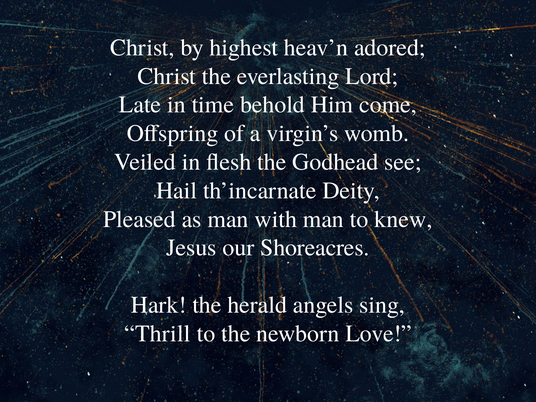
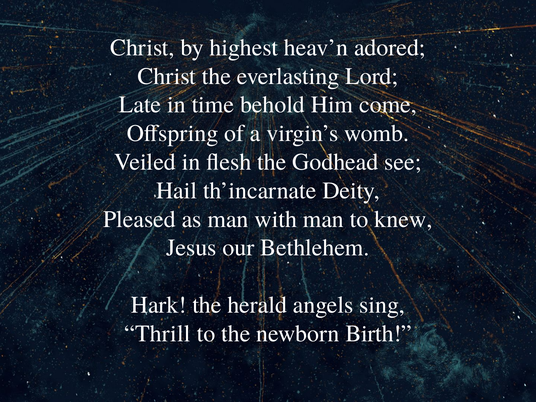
Shoreacres: Shoreacres -> Bethlehem (315, 248)
Love: Love -> Birth (379, 334)
